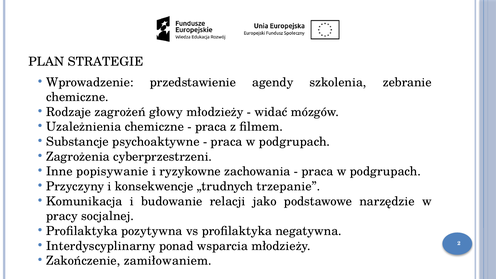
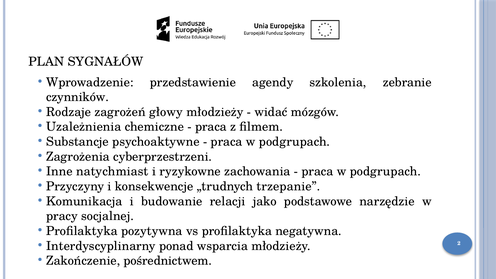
STRATEGIE: STRATEGIE -> SYGNAŁÓW (106, 62)
chemiczne: chemiczne -> czynników (77, 97)
popisywanie: popisywanie -> natychmiast (112, 172)
zamiłowaniem: zamiłowaniem -> pośrednictwem (168, 261)
